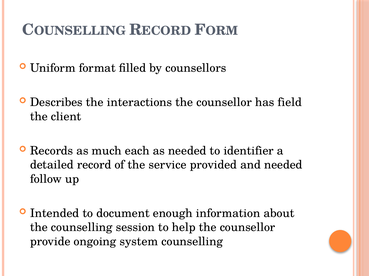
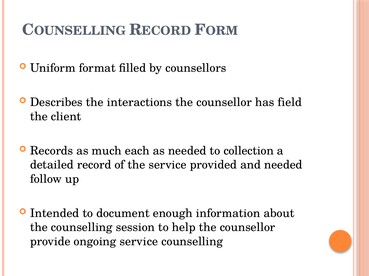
identifier: identifier -> collection (249, 151)
ongoing system: system -> service (139, 242)
